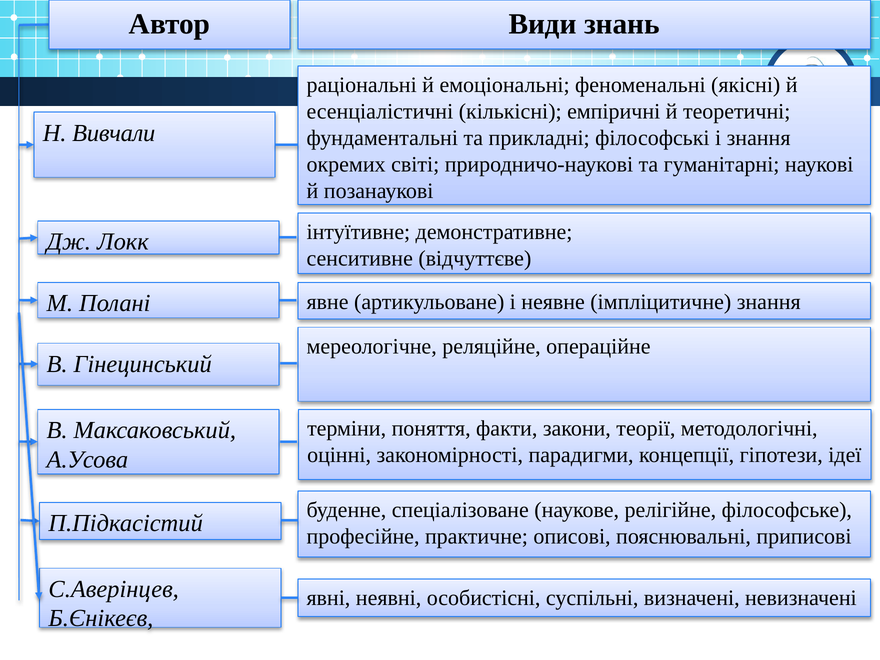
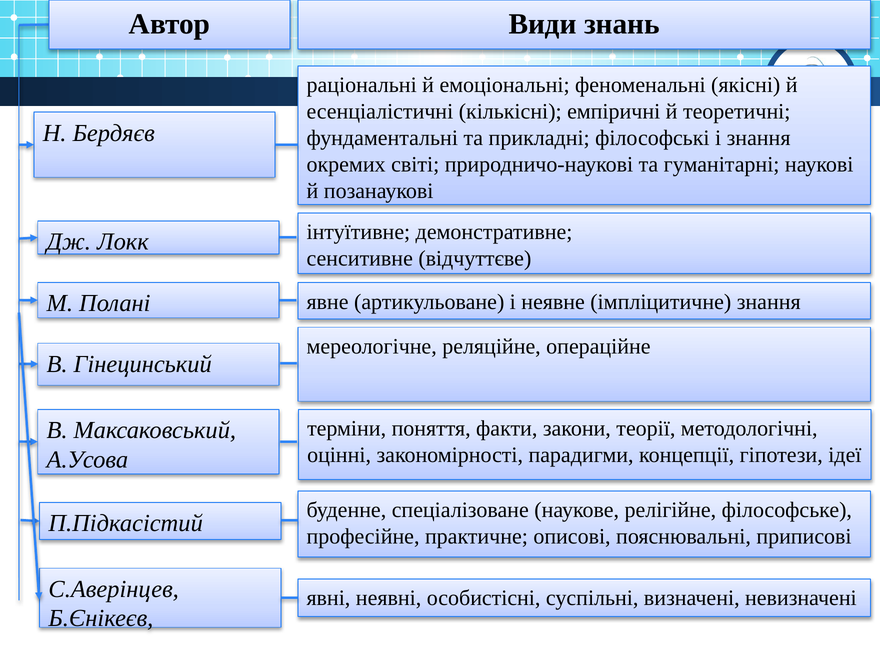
Вивчали: Вивчали -> Бердяєв (114, 133)
